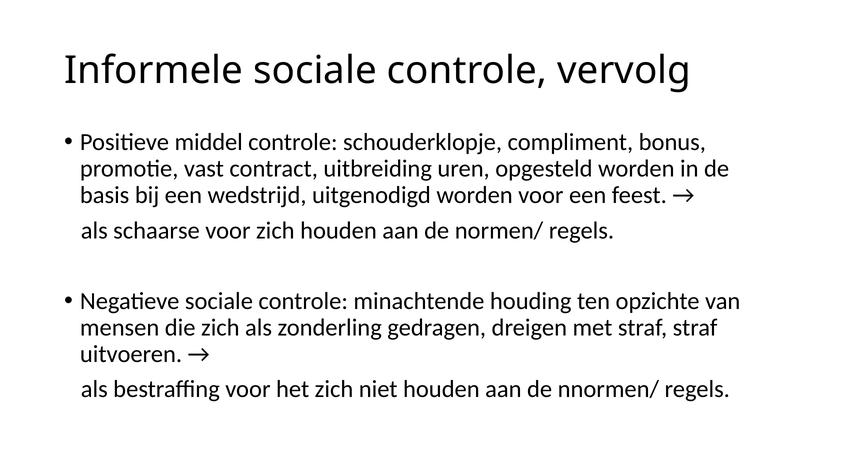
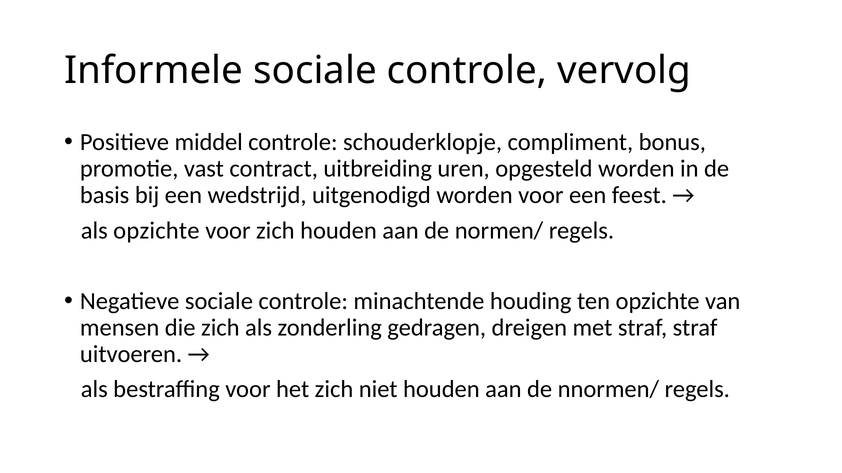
als schaarse: schaarse -> opzichte (156, 231)
